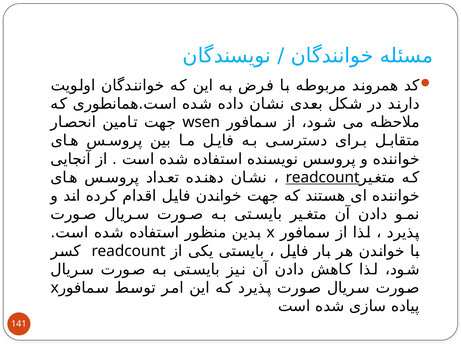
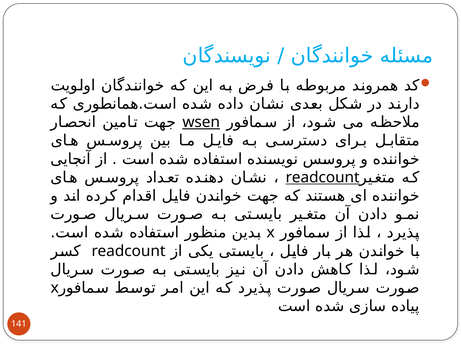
wsen underline: none -> present (201, 122)
